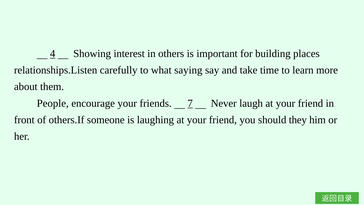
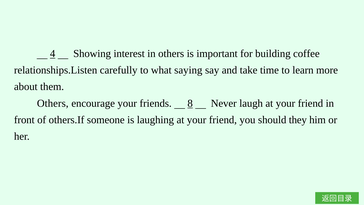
places: places -> coffee (306, 54)
People: People -> Others (53, 103)
7: 7 -> 8 (190, 103)
